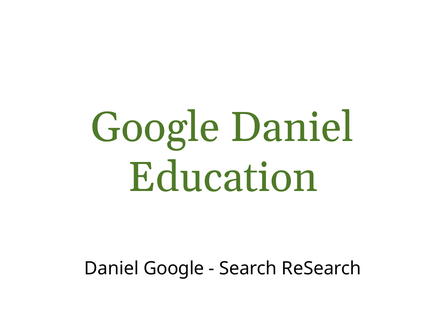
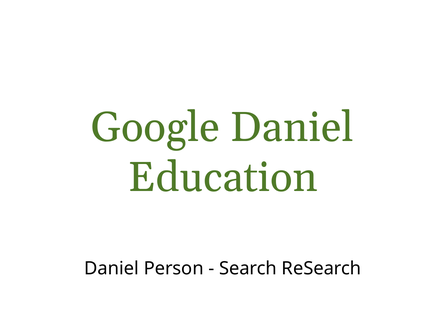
Daniel Google: Google -> Person (174, 268)
